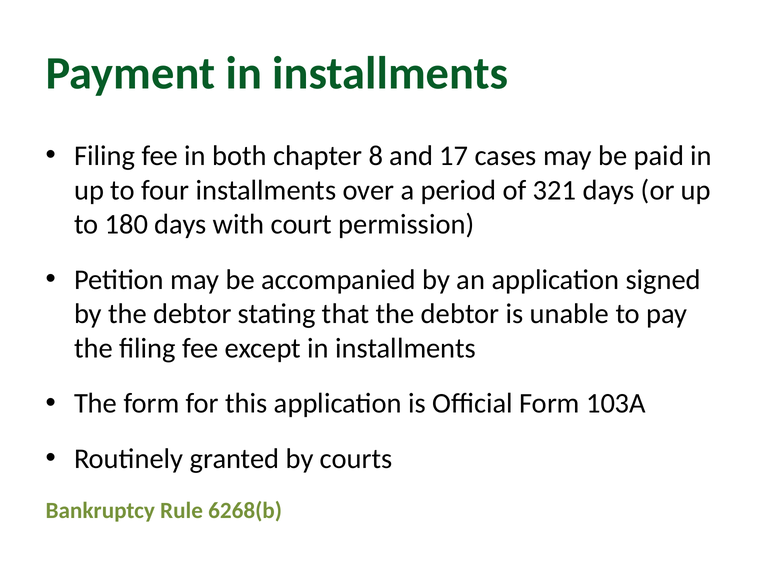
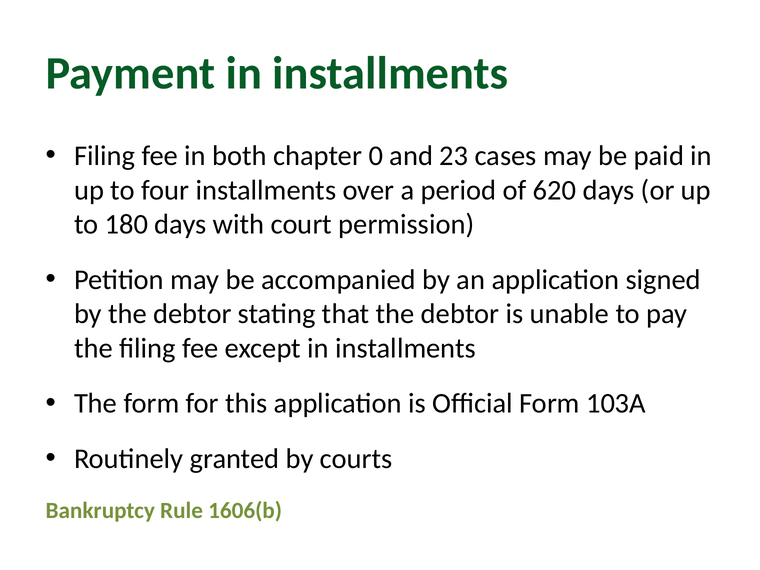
8: 8 -> 0 (376, 156)
17: 17 -> 23 (454, 156)
321: 321 -> 620 (555, 190)
6268(b: 6268(b -> 1606(b (245, 511)
